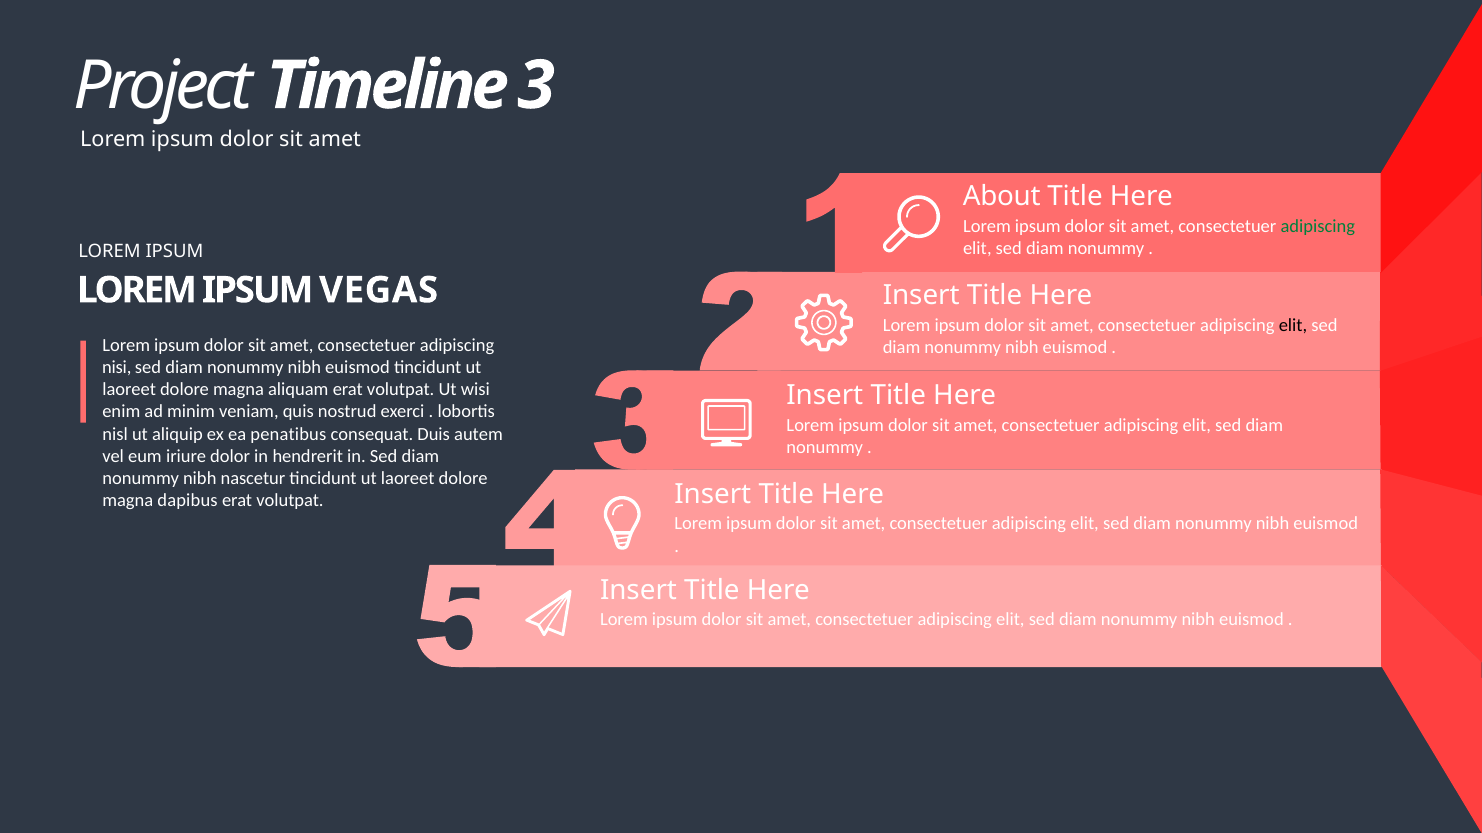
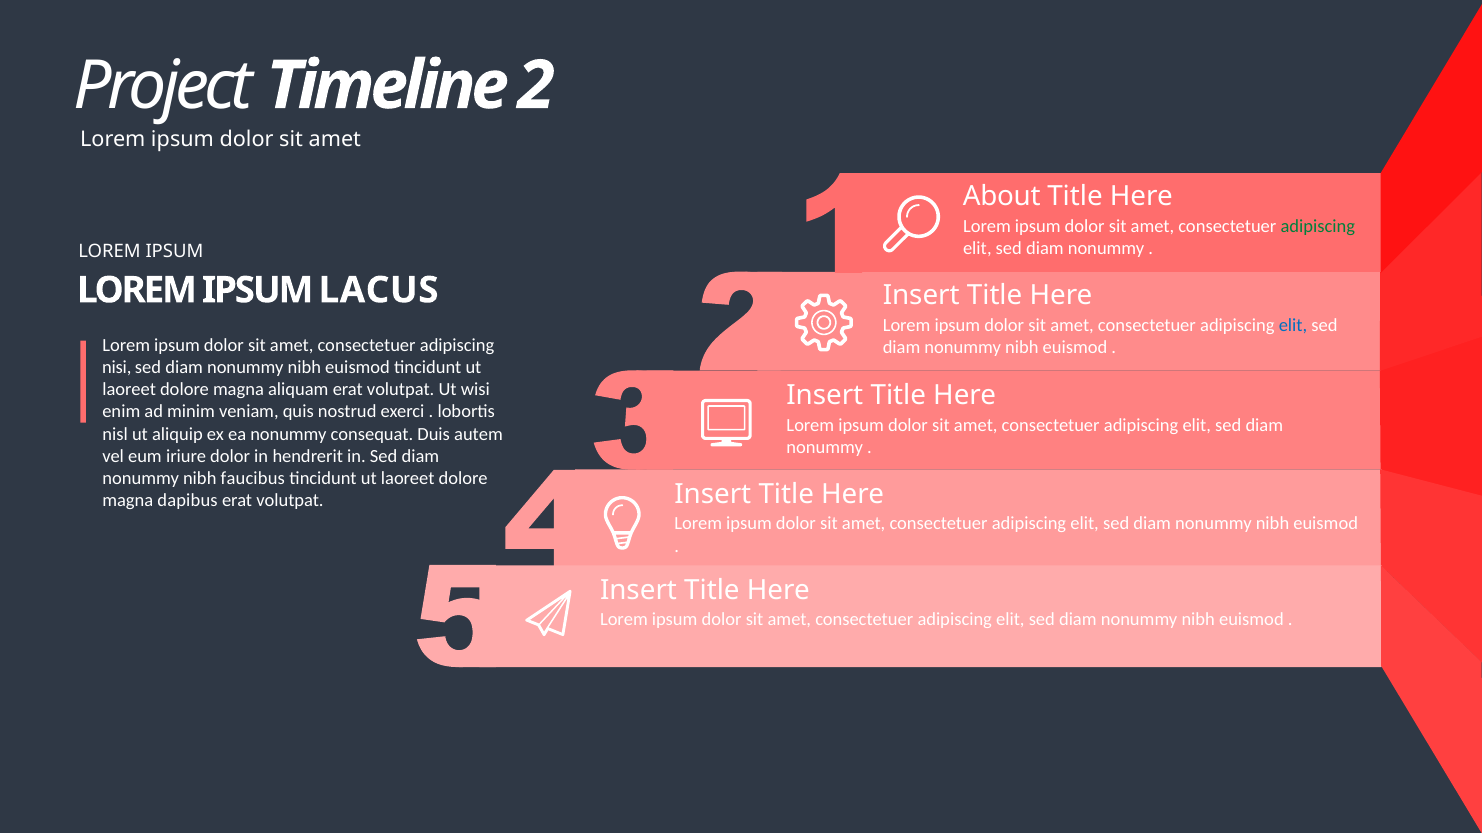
3: 3 -> 2 (536, 86)
VEGAS: VEGAS -> LACUS (379, 290)
elit colour: black -> blue (1293, 325)
ea penatibus: penatibus -> nonummy (288, 434)
nascetur: nascetur -> faucibus (253, 479)
